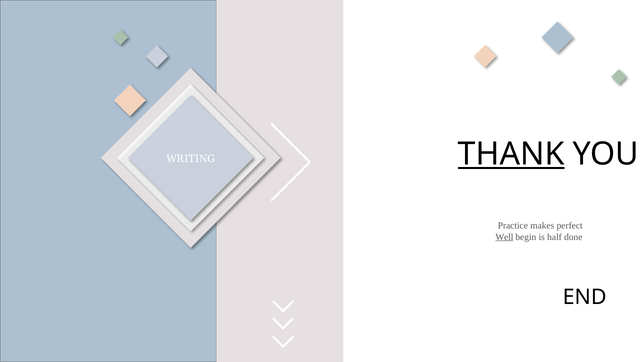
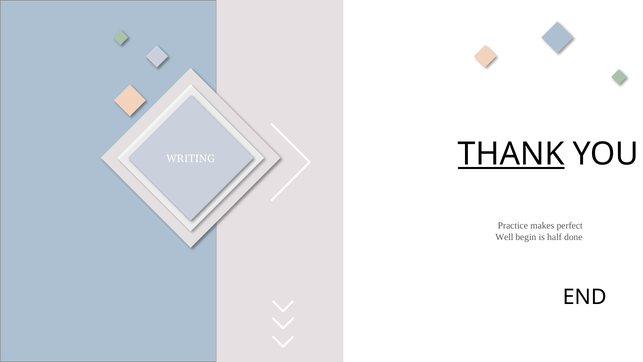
Well underline: present -> none (504, 237)
